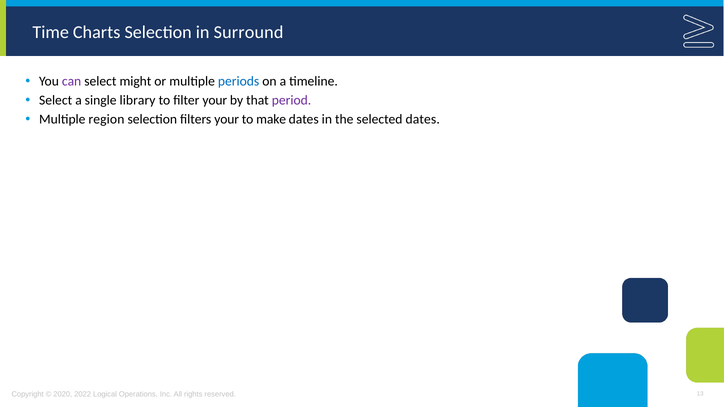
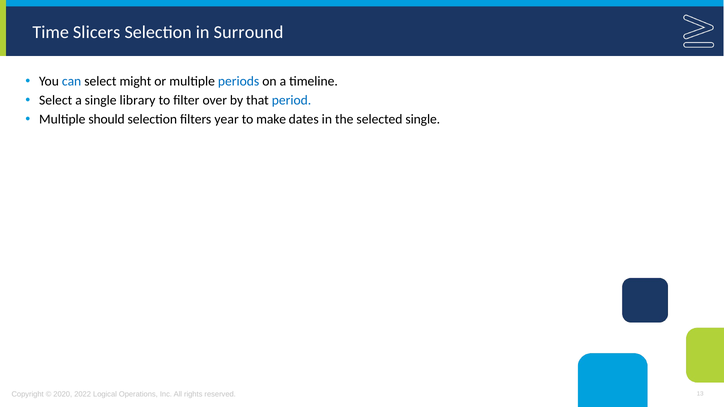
Charts: Charts -> Slicers (97, 32)
can colour: purple -> blue (72, 81)
filter your: your -> over (215, 100)
period colour: purple -> blue (292, 100)
region: region -> should (107, 119)
filters your: your -> year (227, 119)
selected dates: dates -> single (423, 119)
